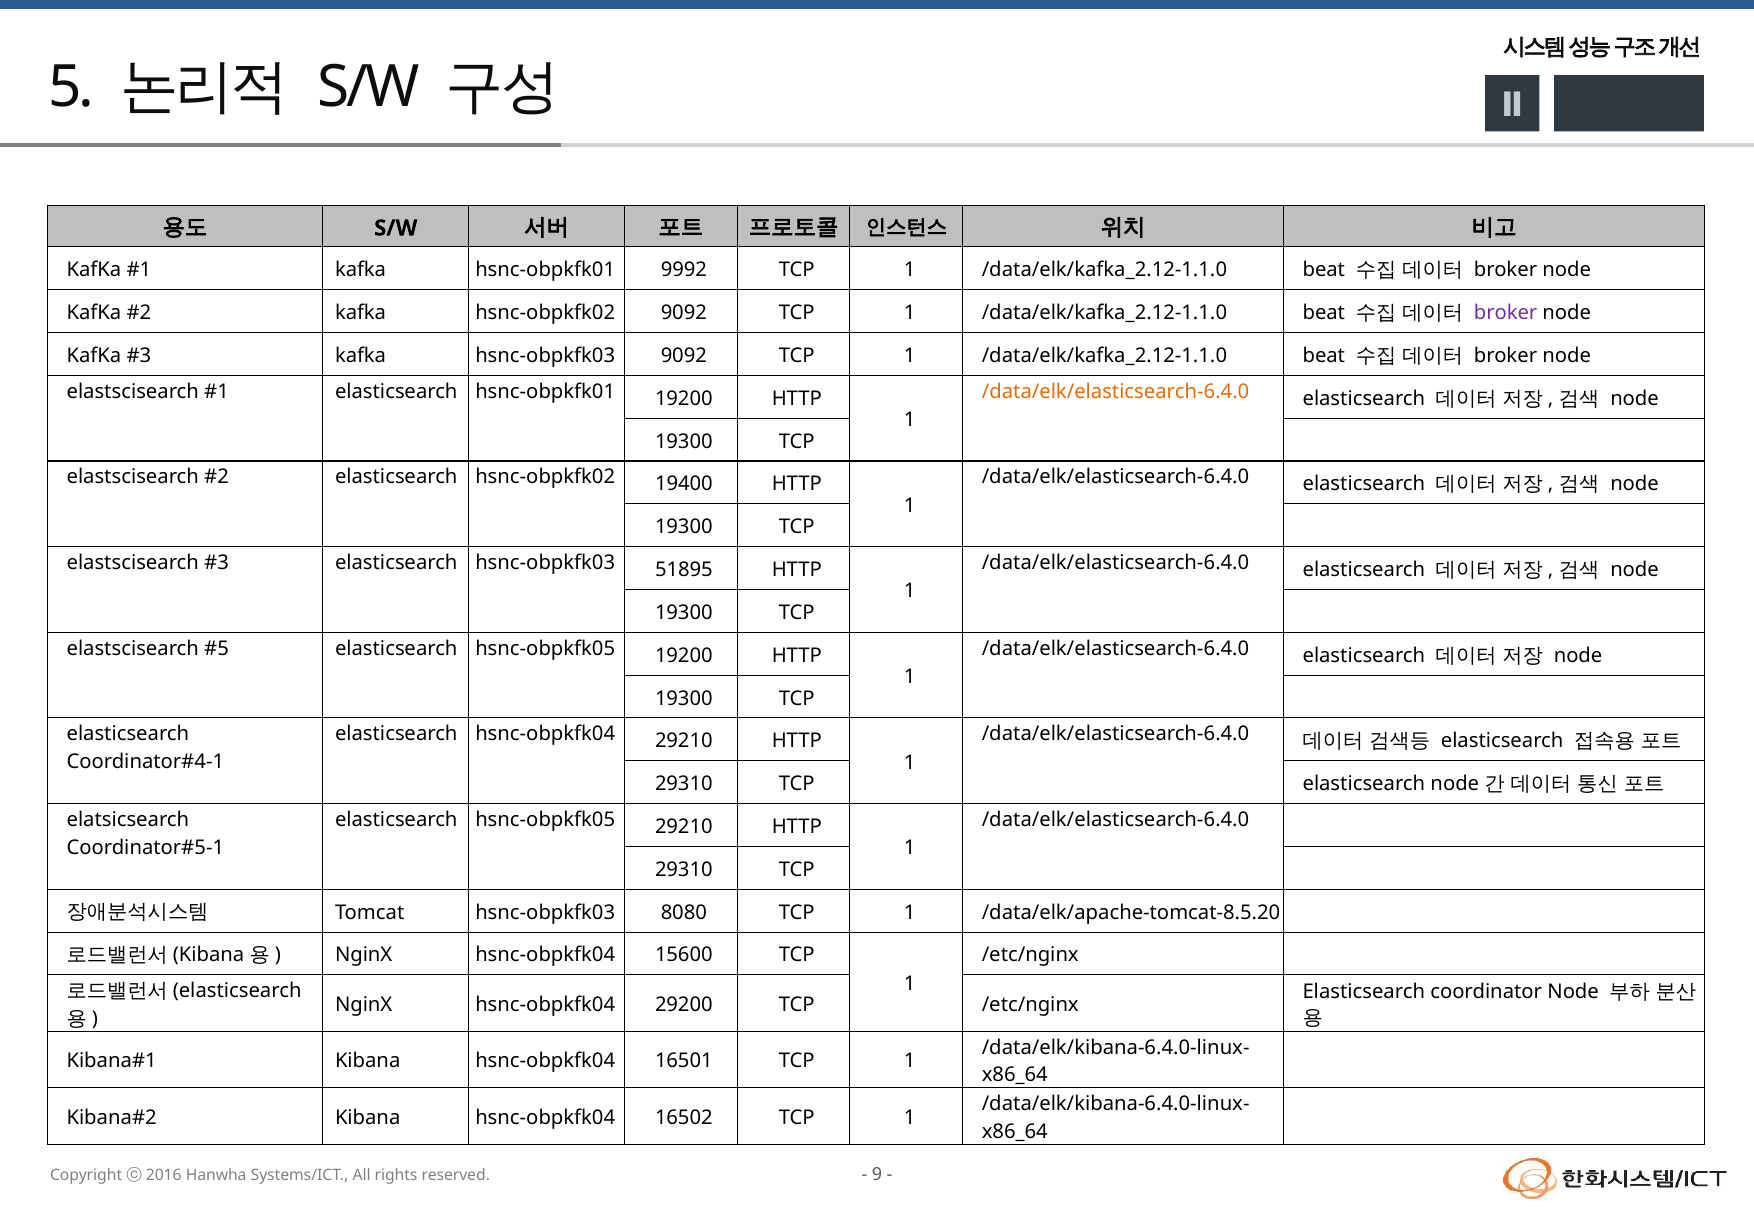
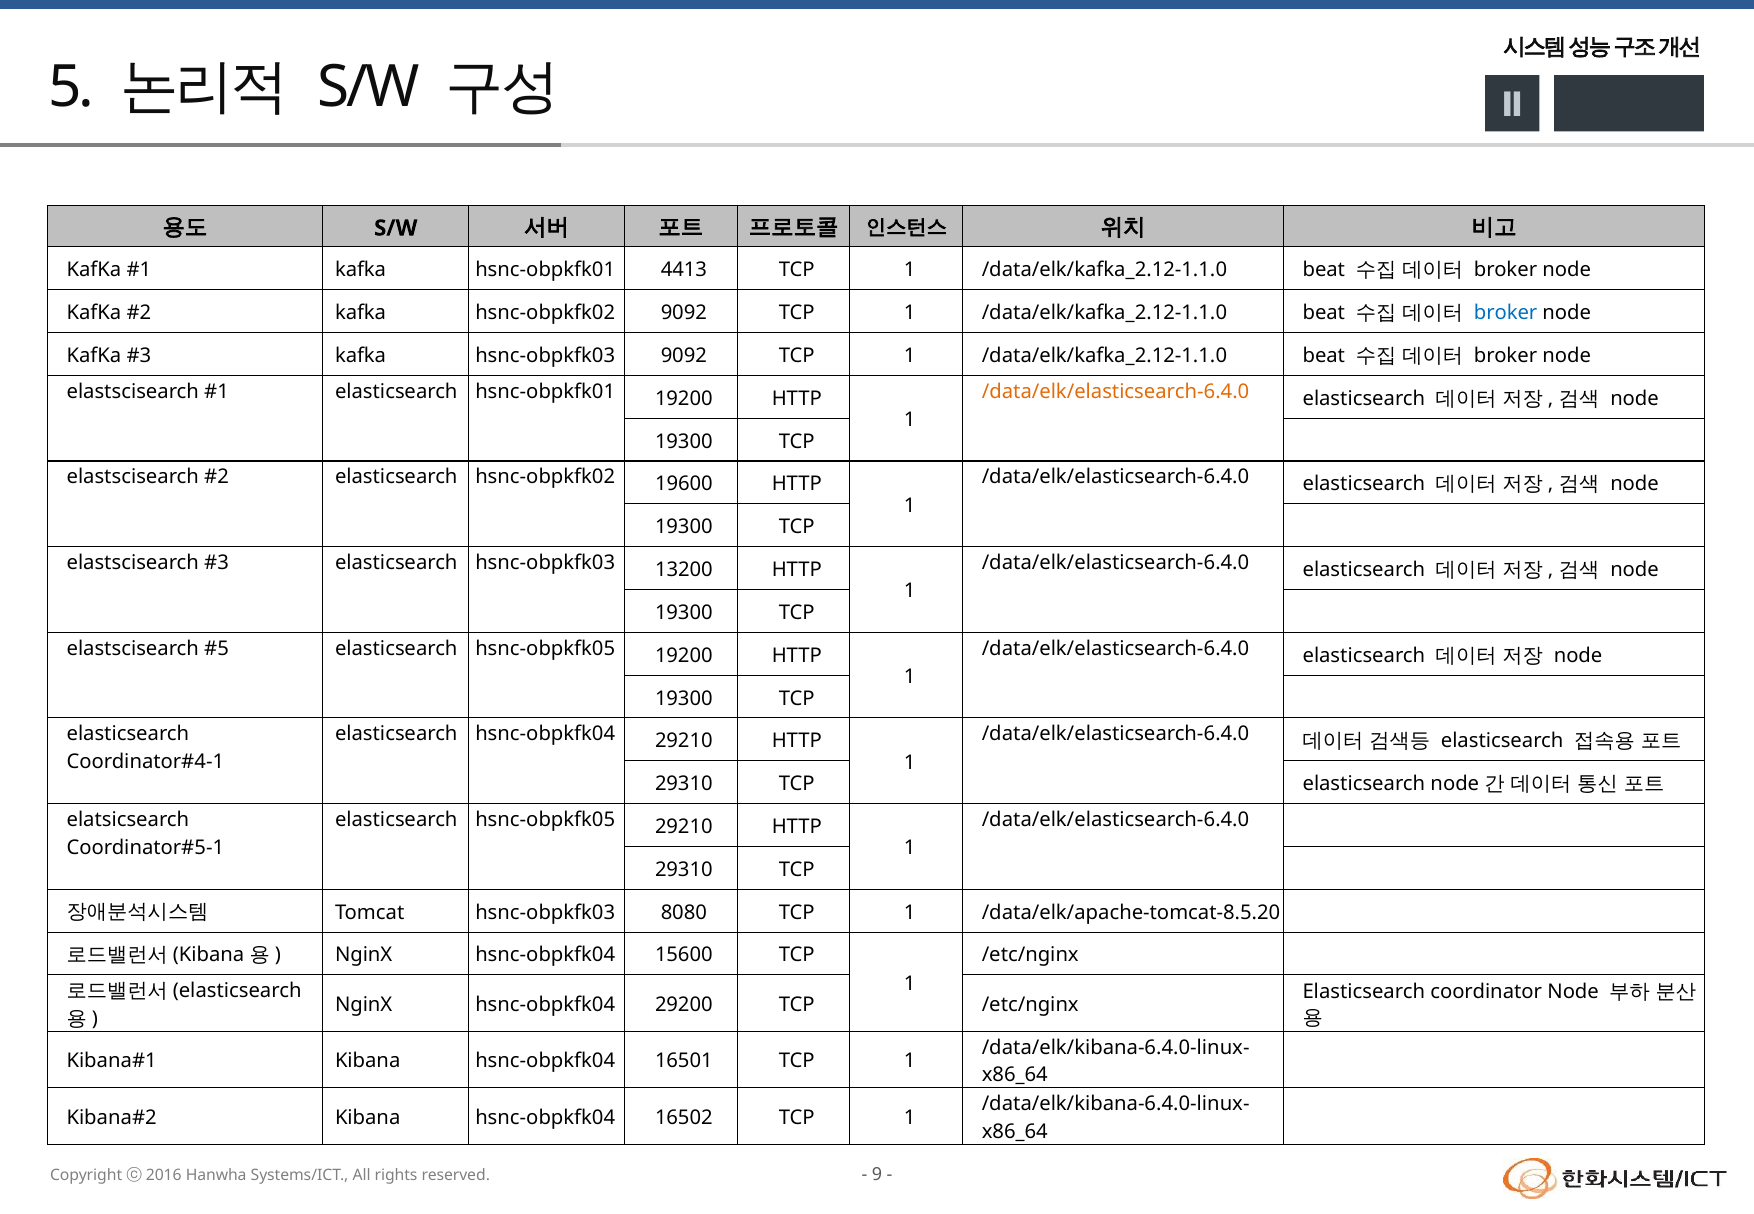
9992: 9992 -> 4413 (684, 270)
broker colour: purple -> blue (1506, 313)
19400: 19400 -> 19600 (684, 484)
51895: 51895 -> 13200 (684, 570)
